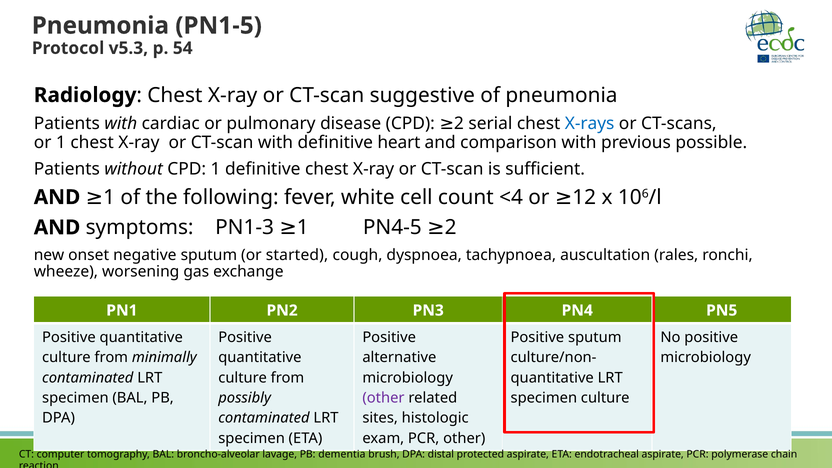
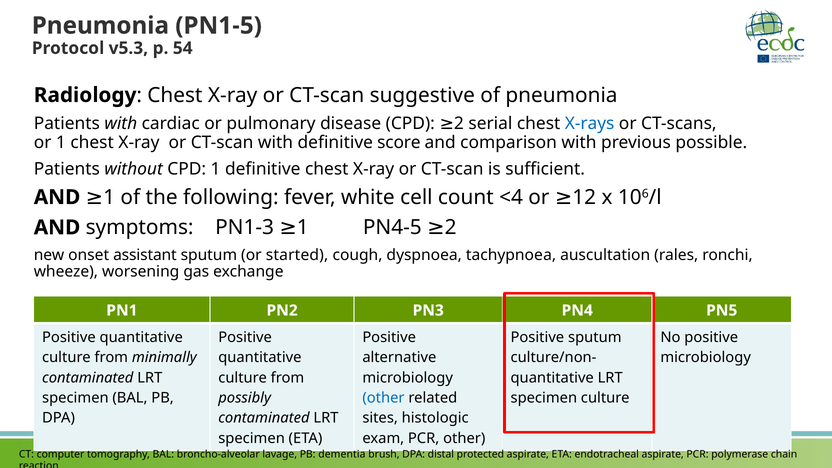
heart: heart -> score (399, 142)
negative: negative -> assistant (145, 255)
other colour: purple -> blue (383, 398)
